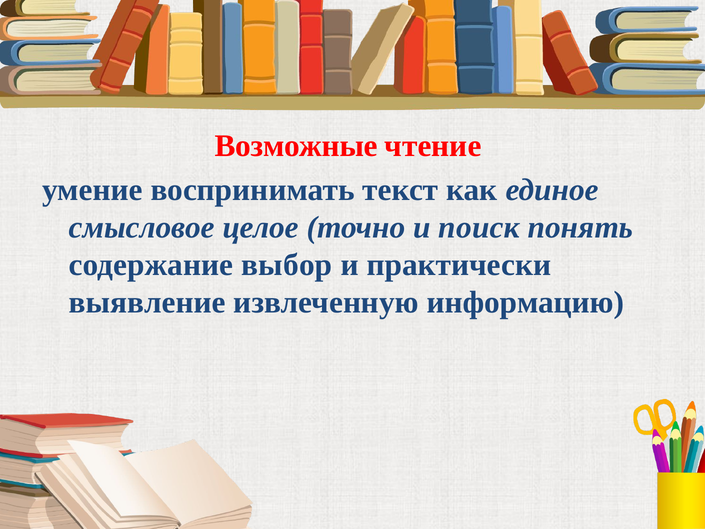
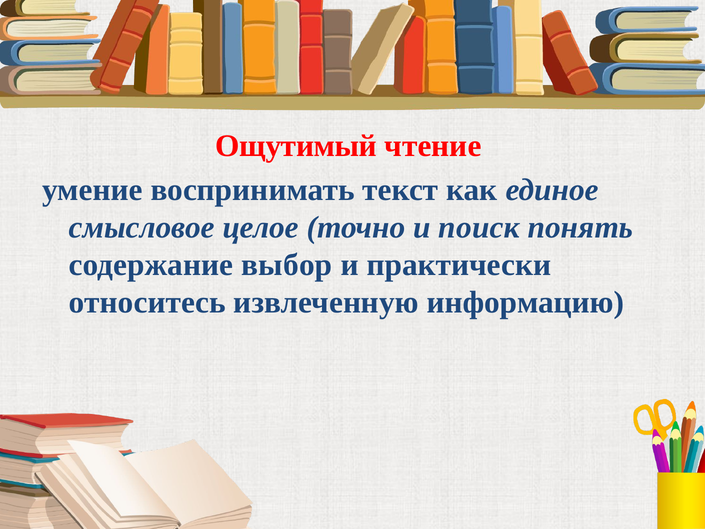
Возможные: Возможные -> Ощутимый (296, 146)
выявление: выявление -> относитесь (147, 302)
